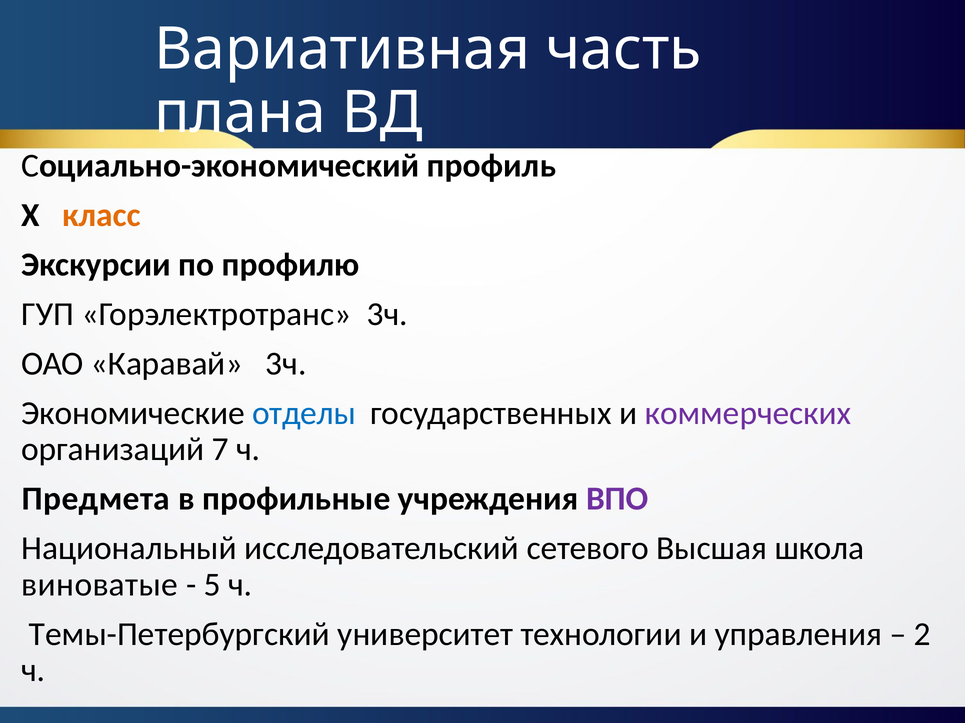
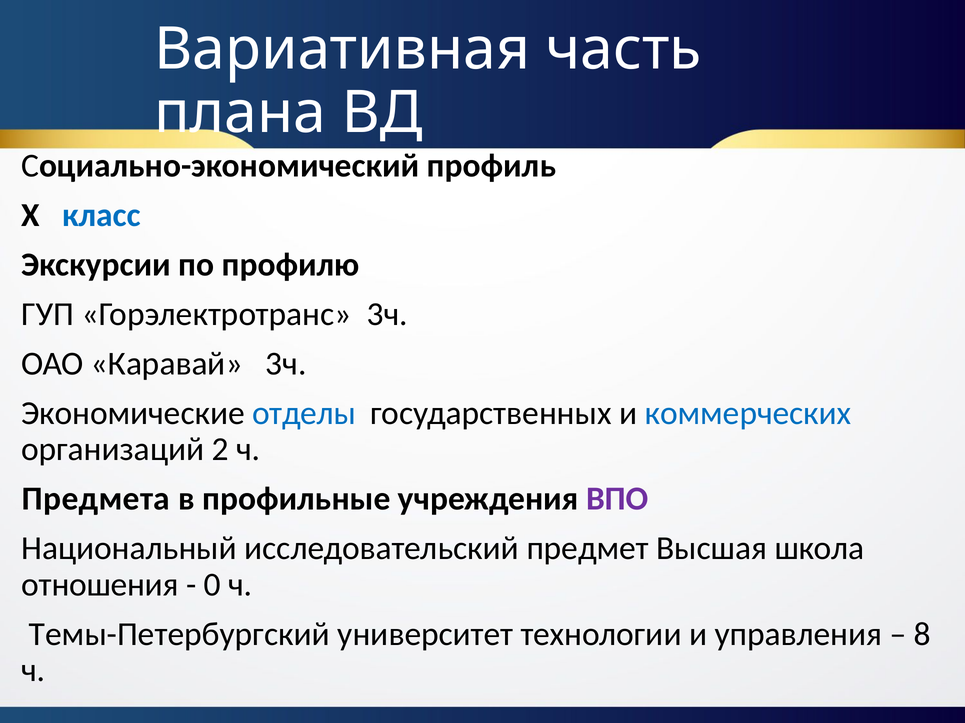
класс colour: orange -> blue (102, 215)
коммерческих colour: purple -> blue (748, 414)
7: 7 -> 2 (220, 450)
сетевого: сетевого -> предмет (588, 549)
виноватые: виноватые -> отношения (100, 585)
5: 5 -> 0 (212, 585)
2: 2 -> 8 (922, 635)
